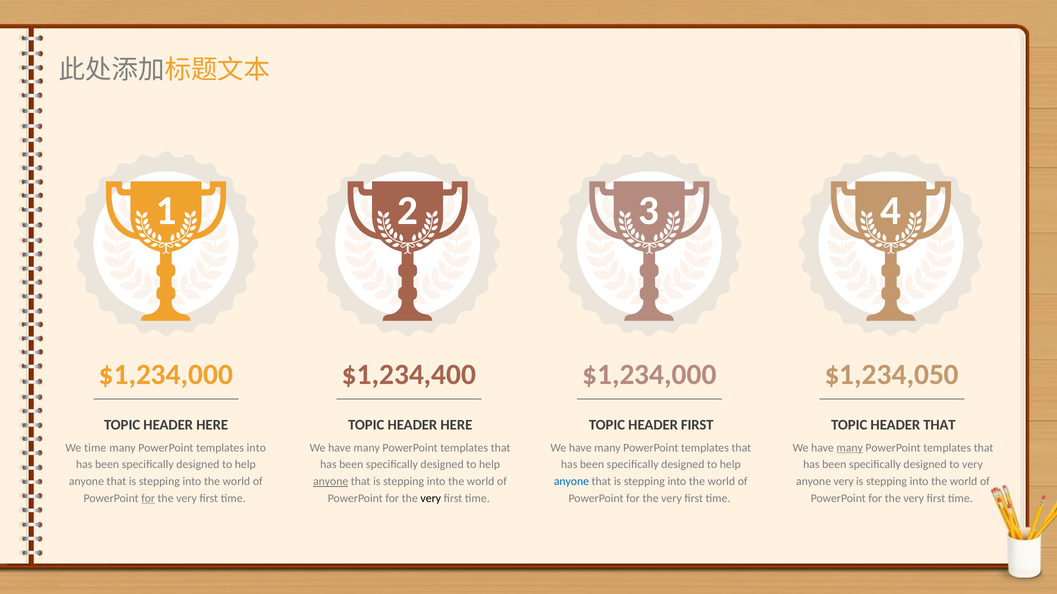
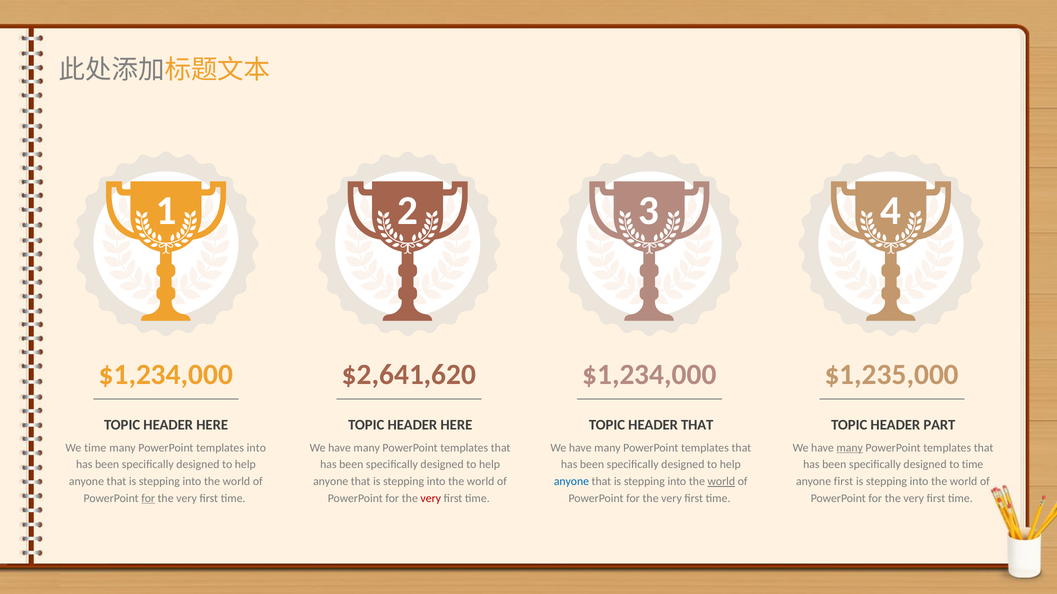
$1,234,400: $1,234,400 -> $2,641,620 (409, 375)
$1,234,050: $1,234,050 -> $1,235,000 (892, 375)
HEADER FIRST: FIRST -> THAT (697, 425)
HEADER THAT: THAT -> PART (939, 425)
to very: very -> time (973, 465)
anyone underline: present -> none (331, 482)
world underline: none -> present (721, 482)
anyone very: very -> first (844, 482)
very colour: black -> red (431, 499)
